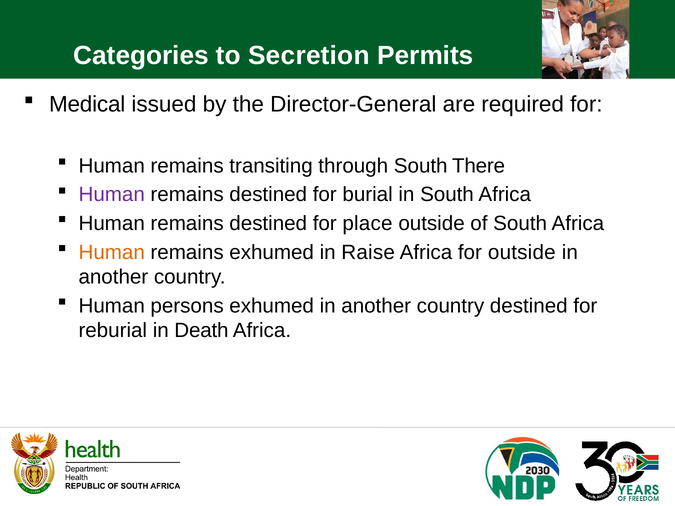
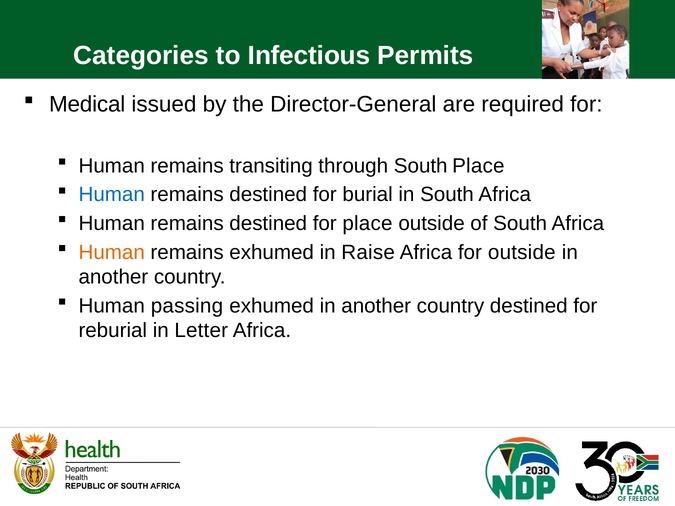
Secretion: Secretion -> Infectious (309, 56)
South There: There -> Place (478, 166)
Human colour: purple -> blue (112, 195)
persons: persons -> passing (187, 306)
Death: Death -> Letter (201, 331)
